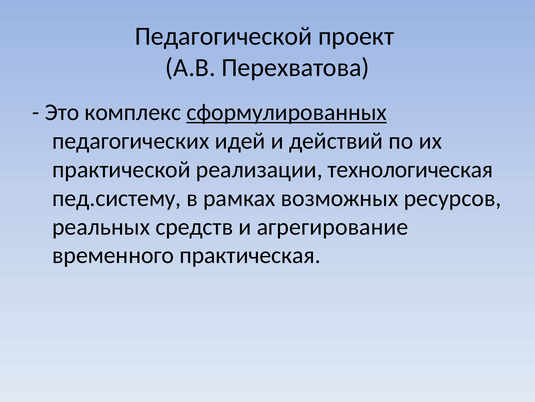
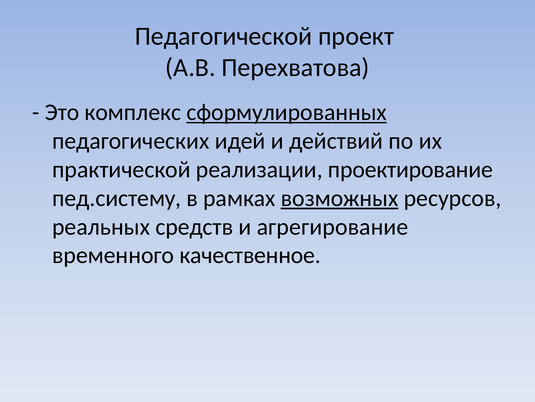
технологическая: технологическая -> проектирование (410, 169)
возможных underline: none -> present (340, 198)
практическая: практическая -> качественное (250, 255)
